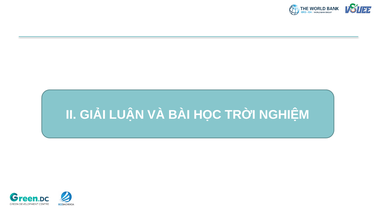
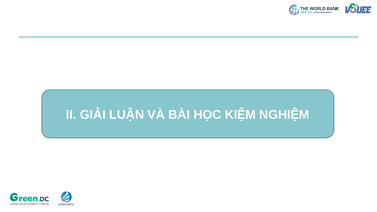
TRỜI: TRỜI -> KIỆM (240, 115)
